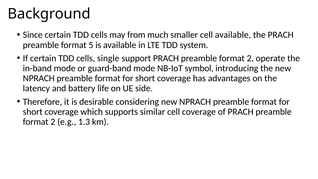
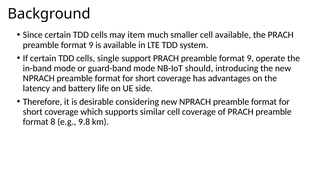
from: from -> item (136, 35)
5: 5 -> 9 (91, 45)
2: 2 -> 9 (250, 58)
symbol: symbol -> should (199, 68)
2: 2 -> 8 (53, 122)
1.3: 1.3 -> 9.8 (84, 122)
